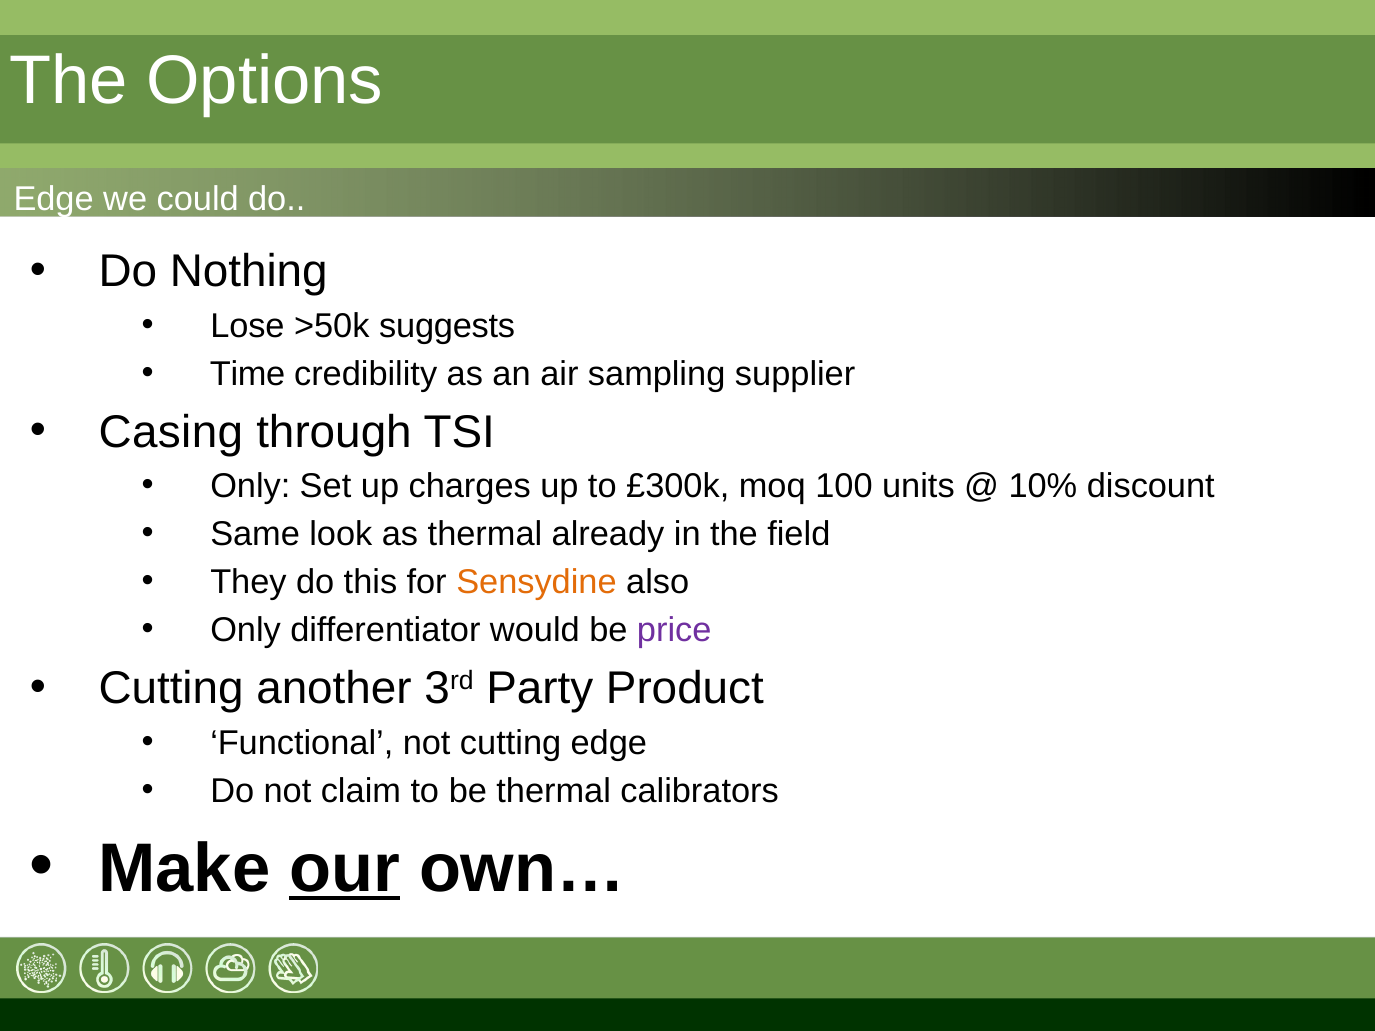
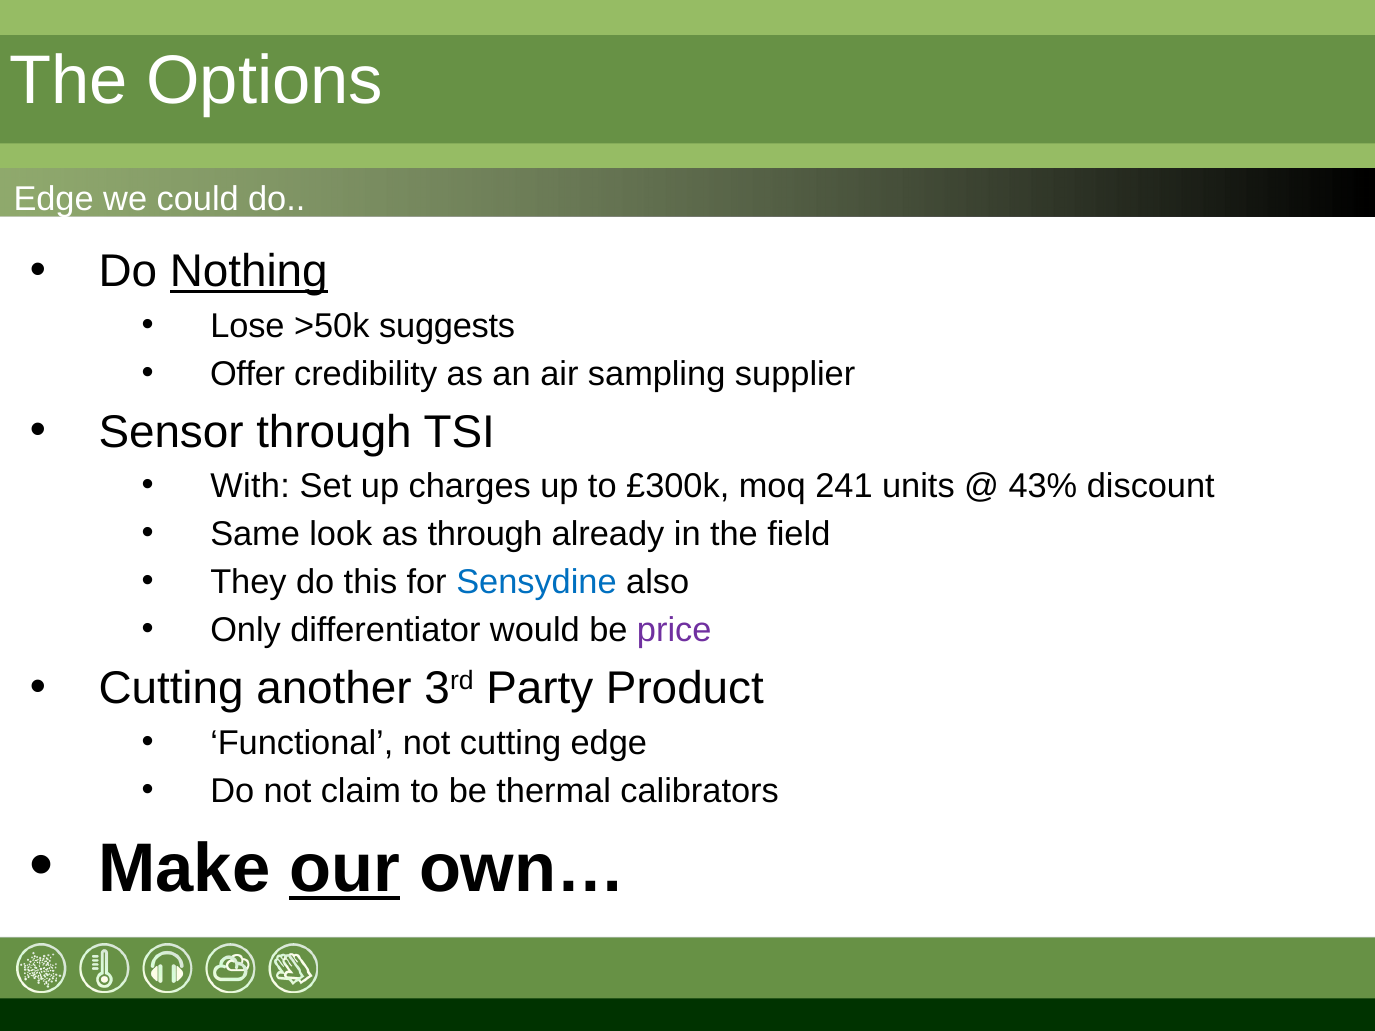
Nothing underline: none -> present (249, 272)
Time: Time -> Offer (248, 374)
Casing: Casing -> Sensor (171, 432)
Only: Only -> With (250, 486)
100: 100 -> 241 (844, 486)
10%: 10% -> 43% (1043, 486)
as thermal: thermal -> through (485, 534)
Sensydine colour: orange -> blue (536, 583)
